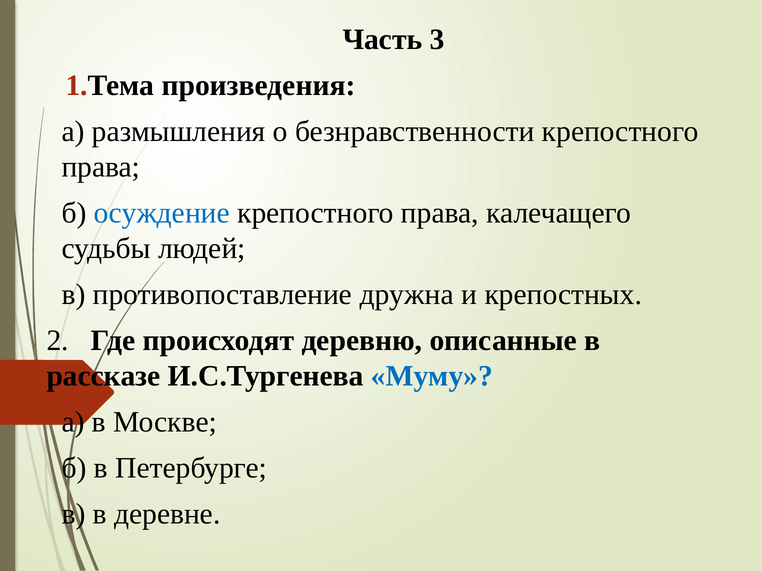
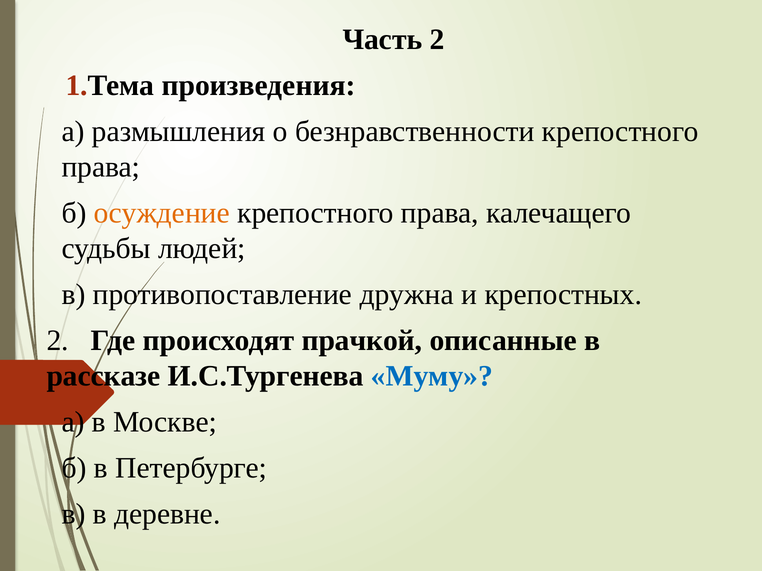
Часть 3: 3 -> 2 (437, 39)
осуждение colour: blue -> orange (162, 213)
деревню: деревню -> прачкой (362, 341)
